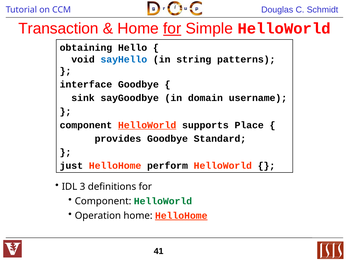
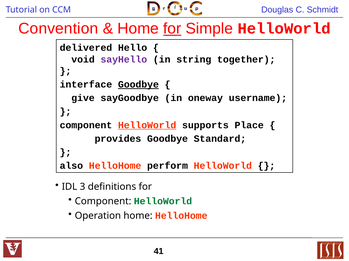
Transaction: Transaction -> Convention (58, 29)
obtaining: obtaining -> delivered (86, 48)
sayHello colour: blue -> purple (124, 59)
patterns: patterns -> together (246, 59)
Goodbye underline: none -> present (138, 85)
sink: sink -> give (83, 98)
domain: domain -> oneway (205, 98)
just: just -> also (71, 166)
HelloHome underline: present -> none (181, 216)
